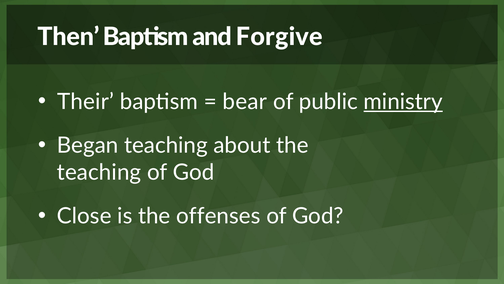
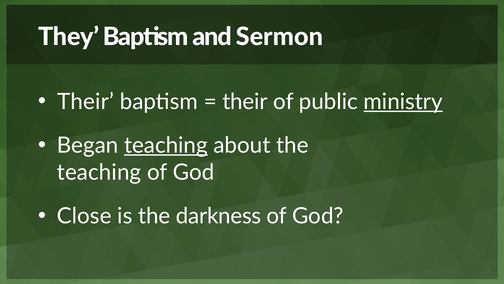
Then: Then -> They (69, 37)
Forgive: Forgive -> Sermon (279, 37)
bear: bear -> their (245, 102)
teaching underline: none -> present (166, 145)
offenses: offenses -> darkness (219, 216)
